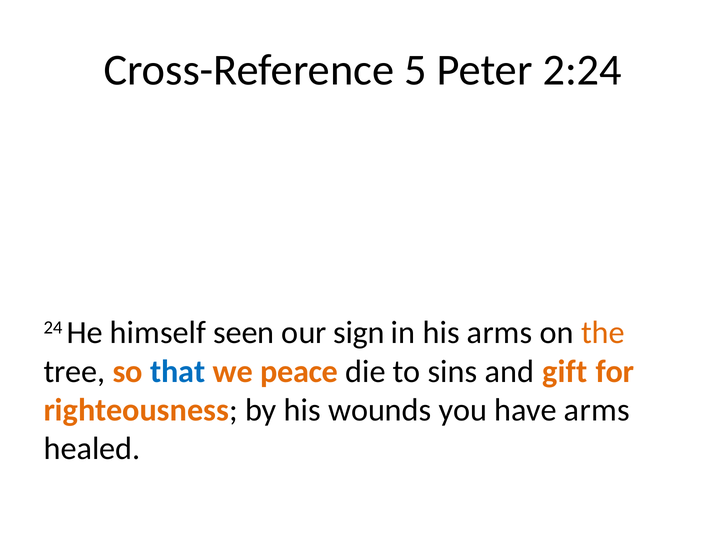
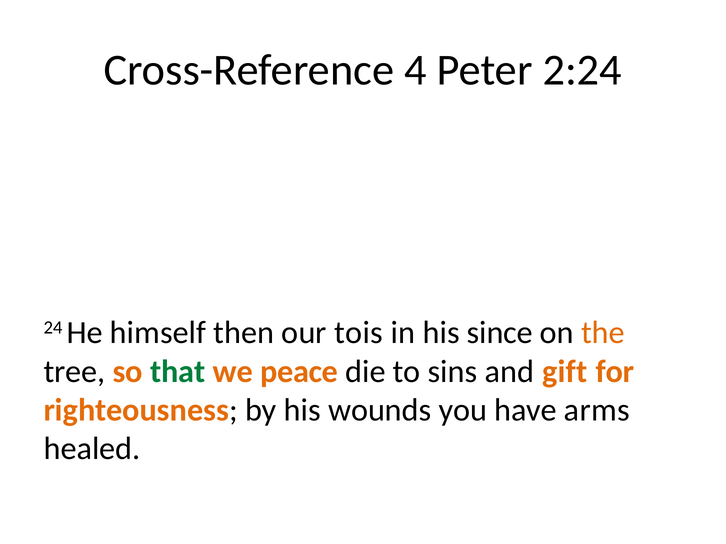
5: 5 -> 4 (415, 70)
seen: seen -> then (244, 333)
sign: sign -> tois (359, 333)
his arms: arms -> since (500, 333)
that colour: blue -> green (178, 372)
